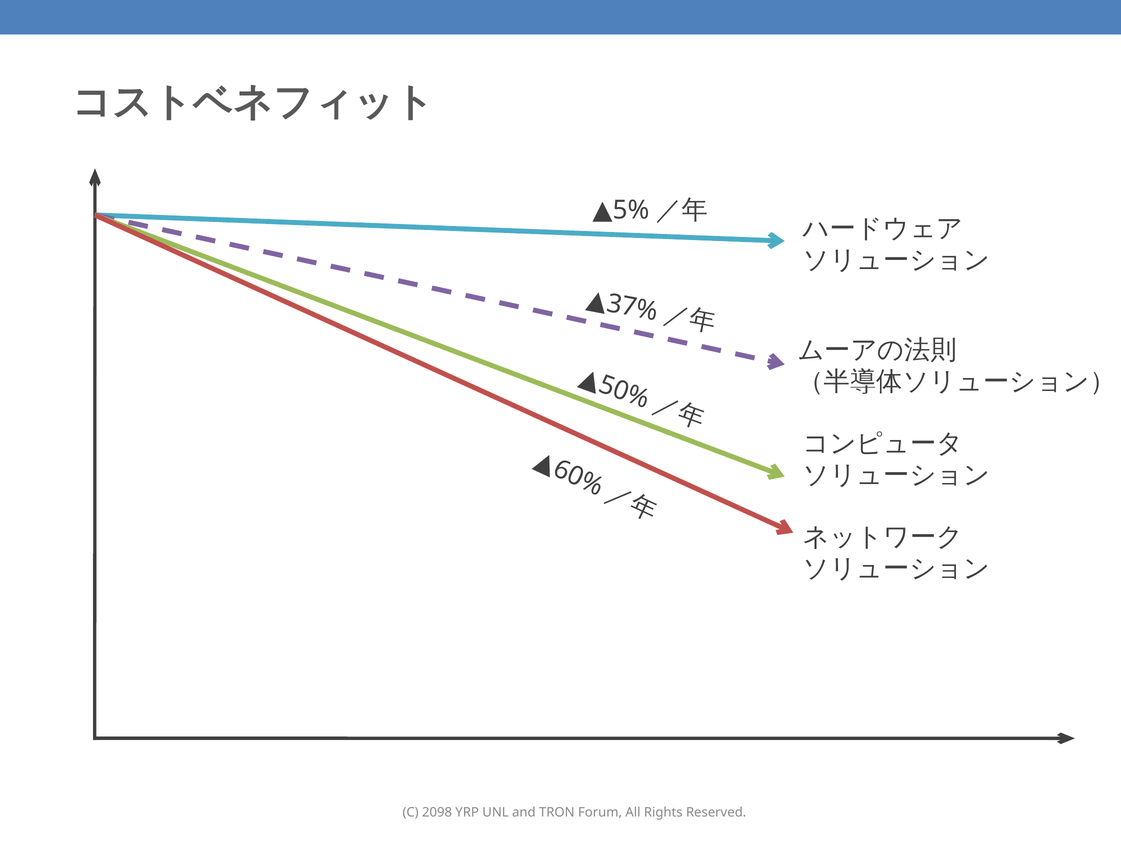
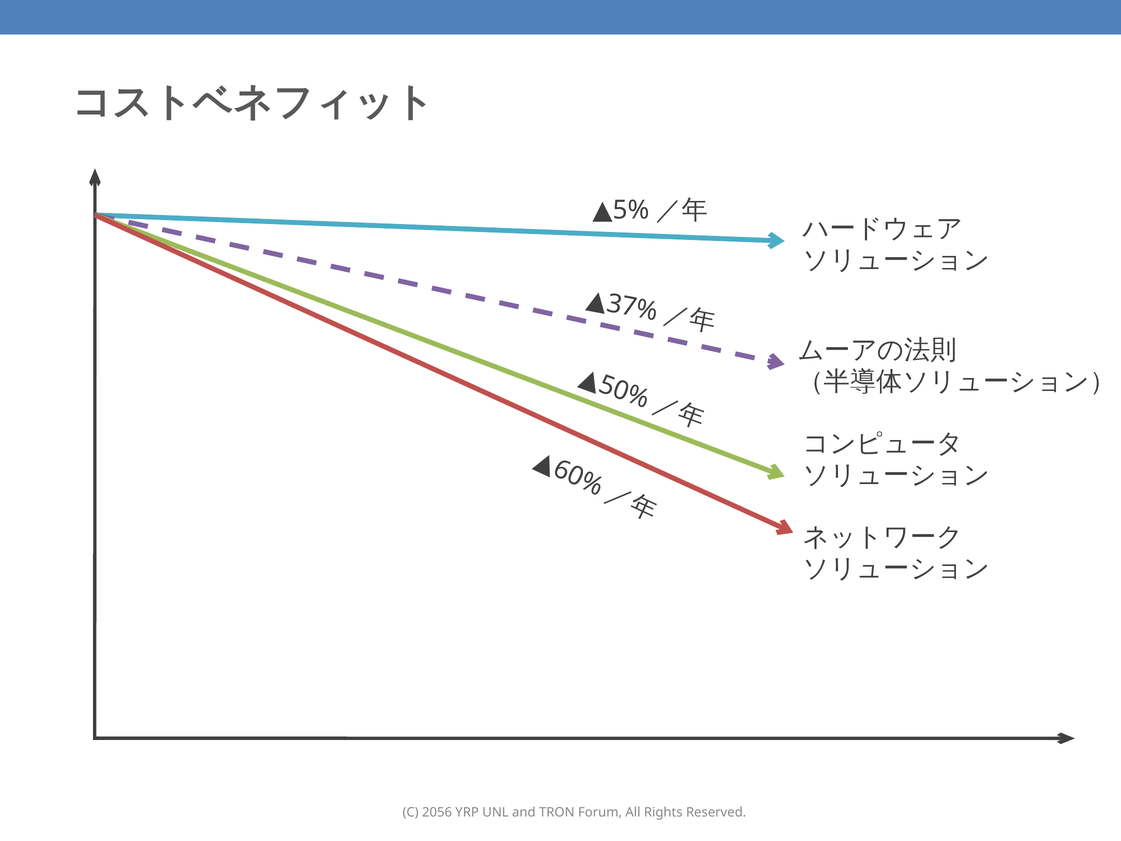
2098: 2098 -> 2056 (437, 813)
